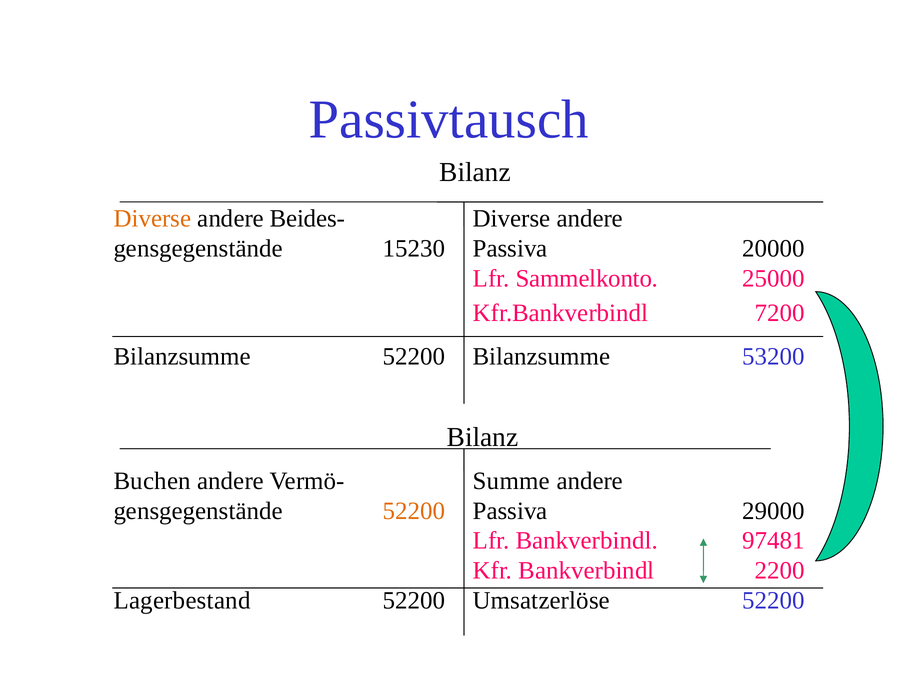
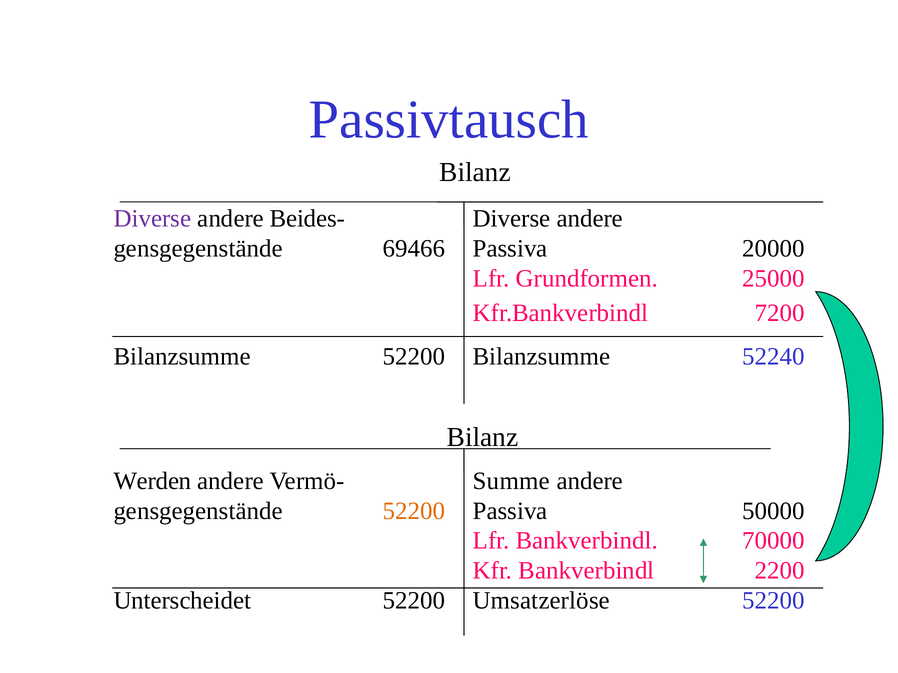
Diverse colour: orange -> purple (152, 219)
15230: 15230 -> 69466 (414, 249)
Sammelkonto: Sammelkonto -> Grundformen (587, 279)
53200: 53200 -> 52240 (773, 357)
Buchen: Buchen -> Werden (152, 481)
29000: 29000 -> 50000 (773, 511)
97481: 97481 -> 70000 (773, 541)
Lagerbestand: Lagerbestand -> Unterscheidet (182, 601)
